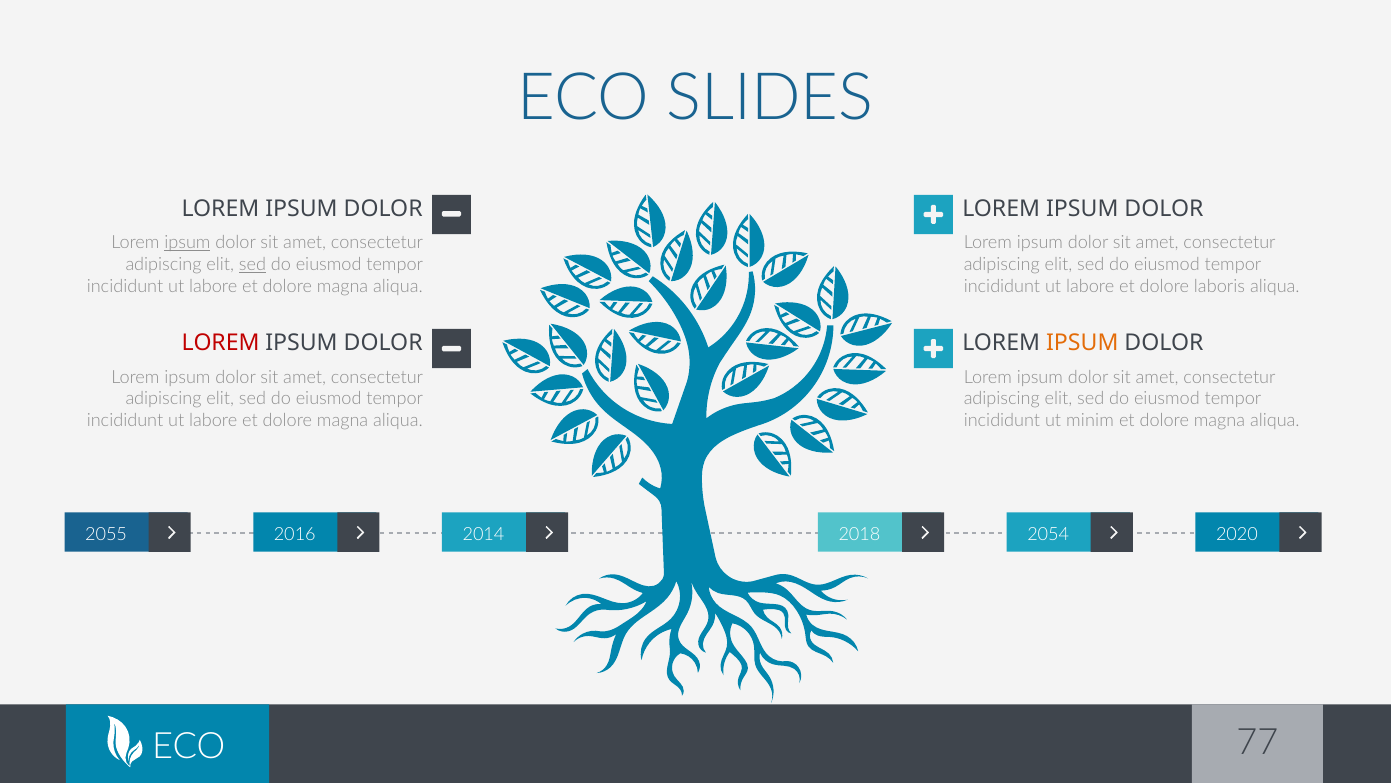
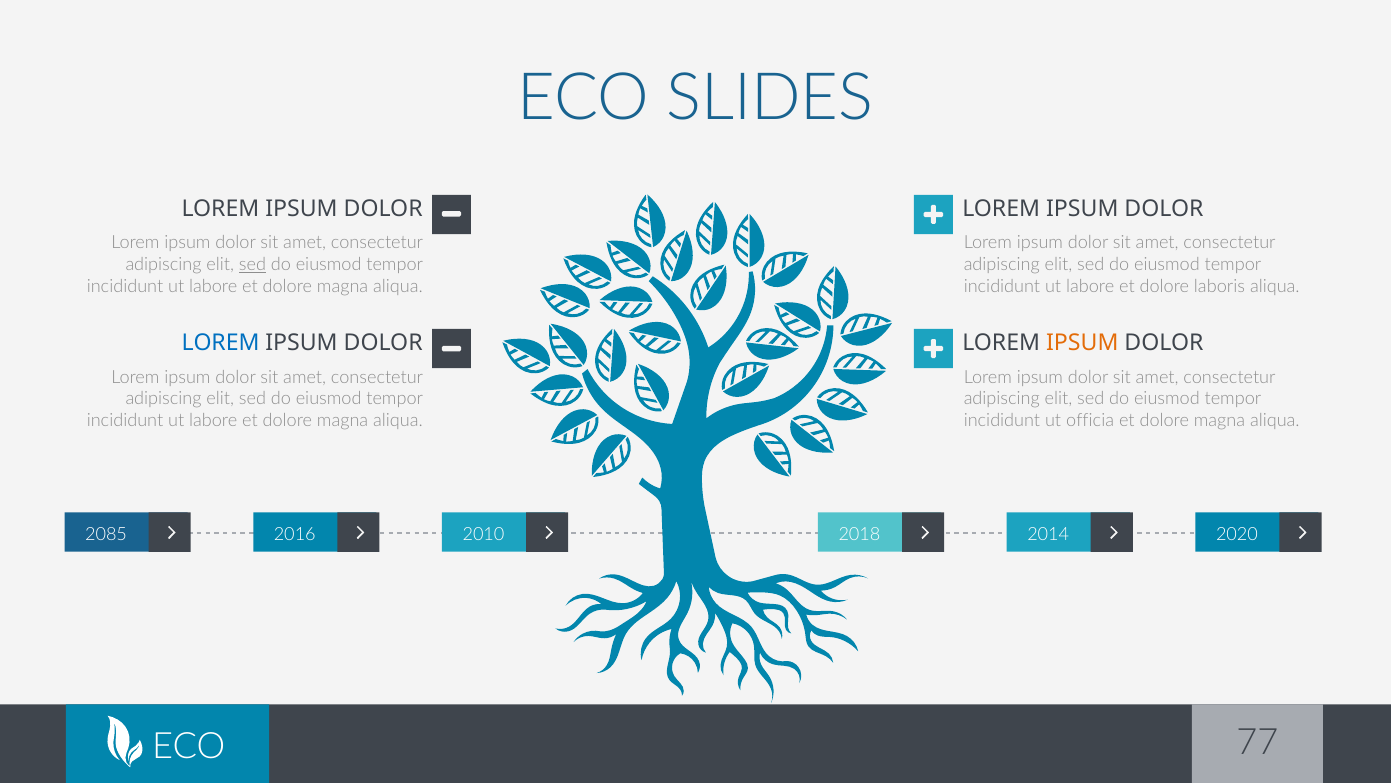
ipsum underline: present -> none (187, 243)
LOREM colour: red -> blue (220, 343)
minim: minim -> officia (1090, 420)
2055: 2055 -> 2085 (106, 534)
2014: 2014 -> 2010 (484, 534)
2054: 2054 -> 2014 (1048, 534)
